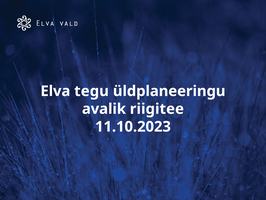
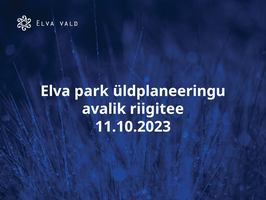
tegu: tegu -> park (92, 91)
